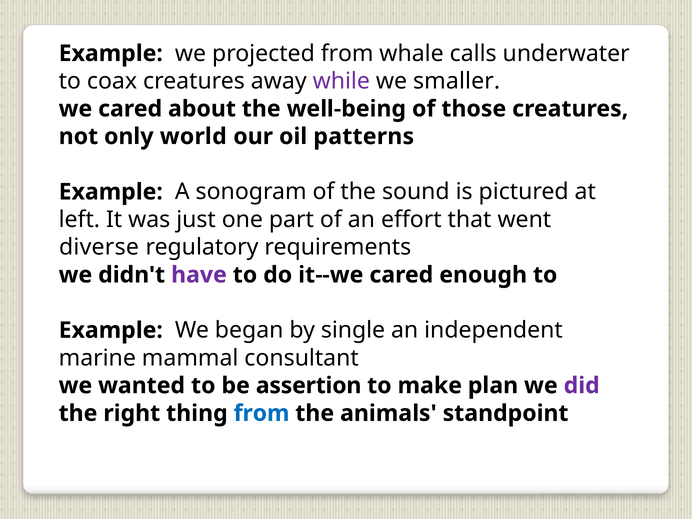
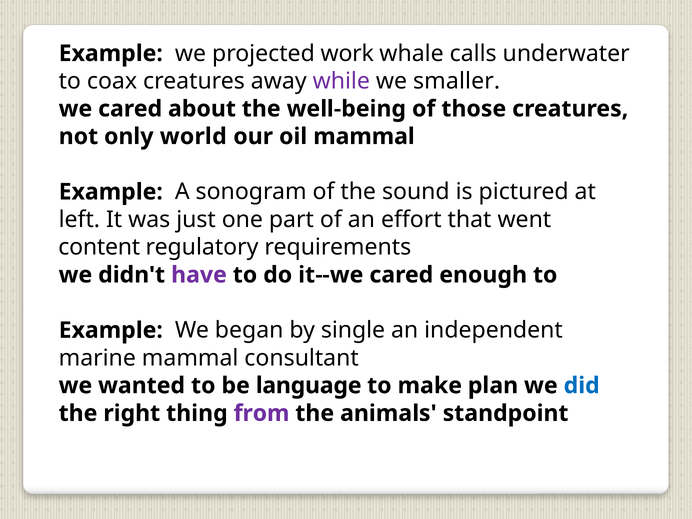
projected from: from -> work (347, 53)
oil patterns: patterns -> mammal (364, 136)
diverse: diverse -> content (99, 247)
assertion: assertion -> language (309, 386)
did colour: purple -> blue (582, 386)
from colour: blue -> purple (262, 413)
